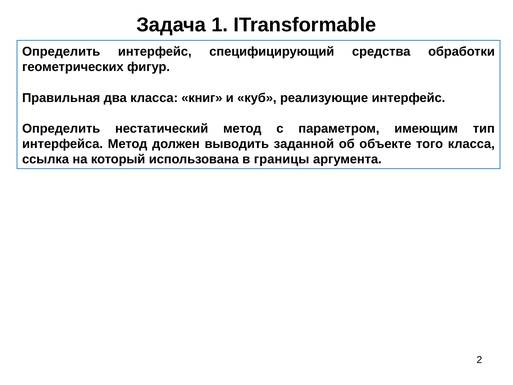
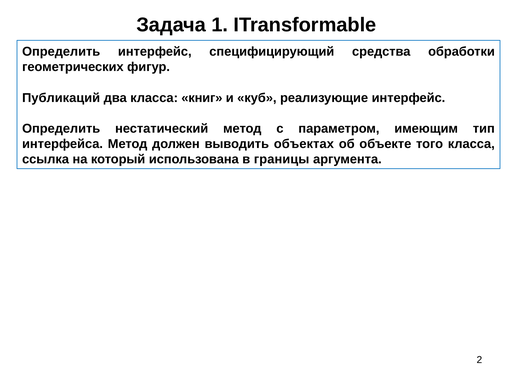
Правильная: Правильная -> Публикаций (61, 98)
заданной: заданной -> объектах (304, 144)
